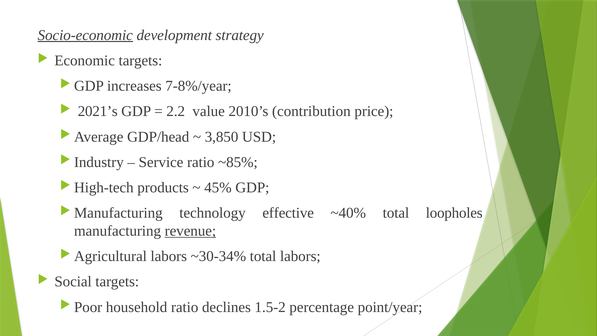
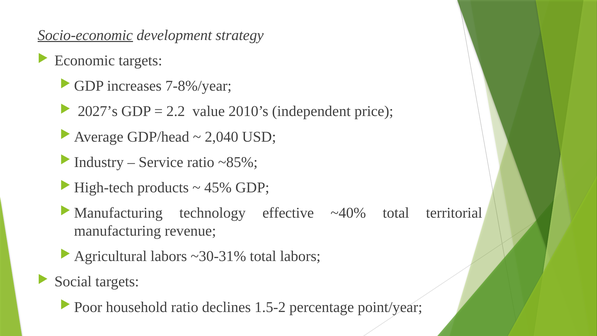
2021’s: 2021’s -> 2027’s (98, 111)
contribution: contribution -> independent (311, 111)
3,850: 3,850 -> 2,040 (222, 137)
loopholes: loopholes -> territorial (454, 213)
revenue underline: present -> none (190, 231)
~30-34%: ~30-34% -> ~30-31% (218, 256)
